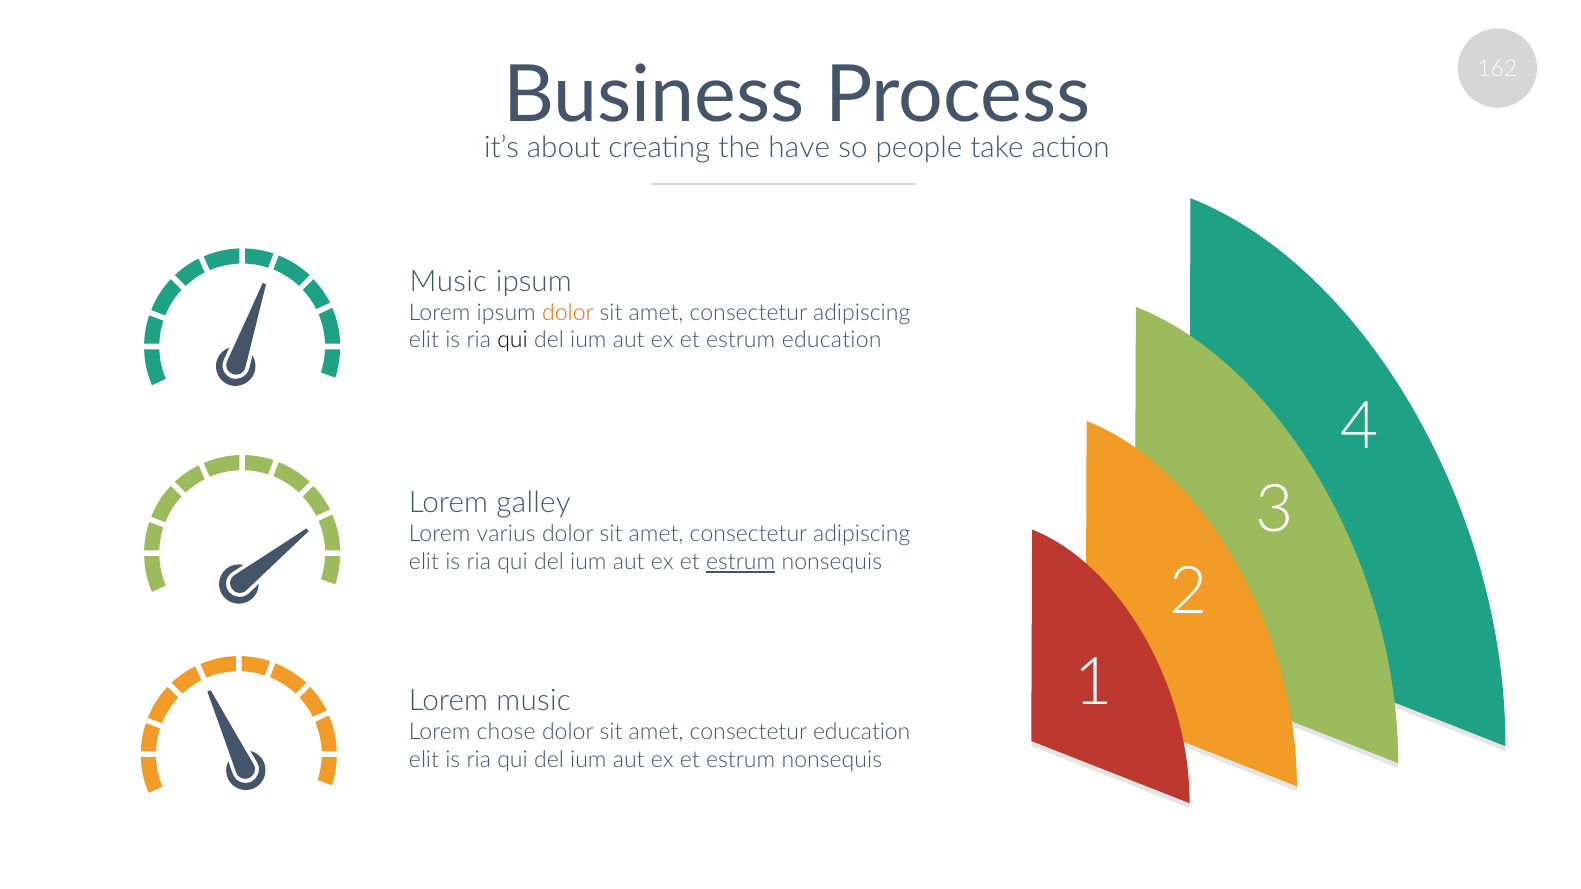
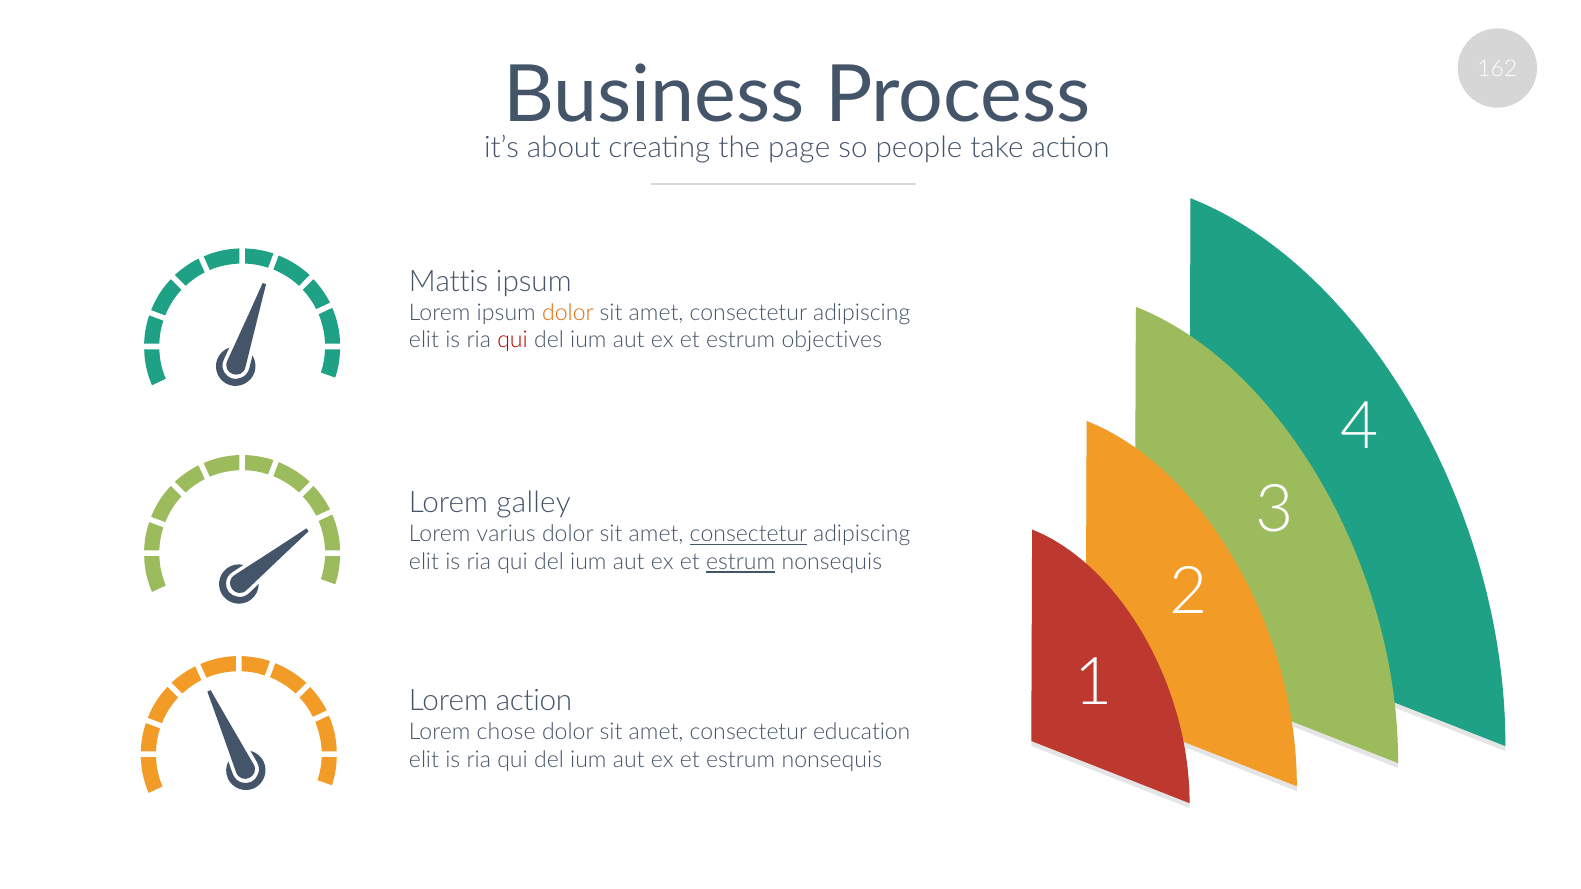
have: have -> page (799, 147)
Music: Music -> Mattis (449, 281)
qui colour: black -> red (513, 340)
estrum education: education -> objectives (832, 340)
consectetur underline: none -> present (749, 535)
Lorem music: music -> action (534, 701)
